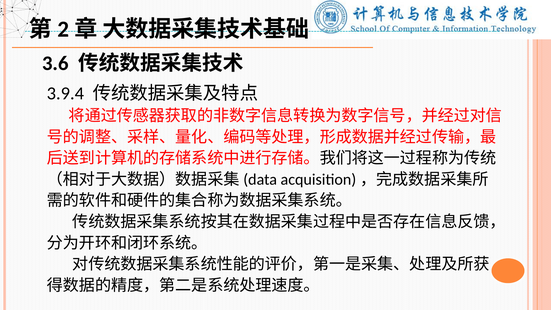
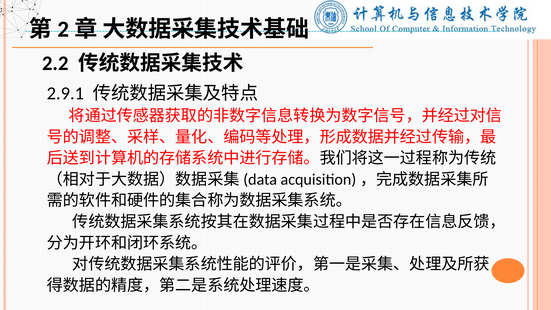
3.6: 3.6 -> 2.2 (55, 63)
3.9.4: 3.9.4 -> 2.9.1 (65, 93)
